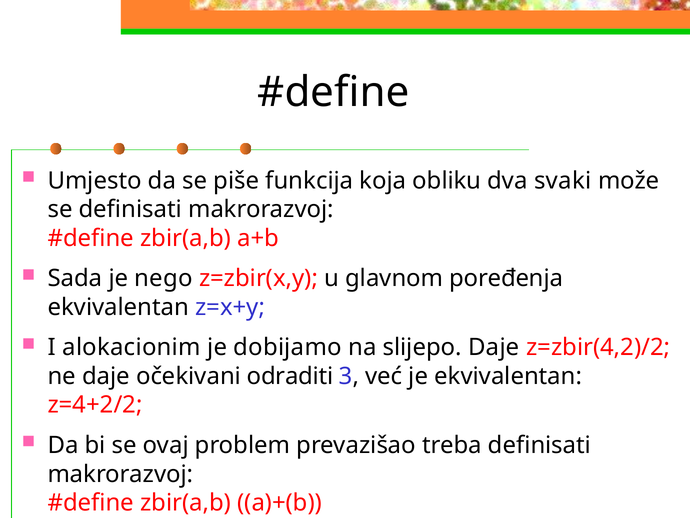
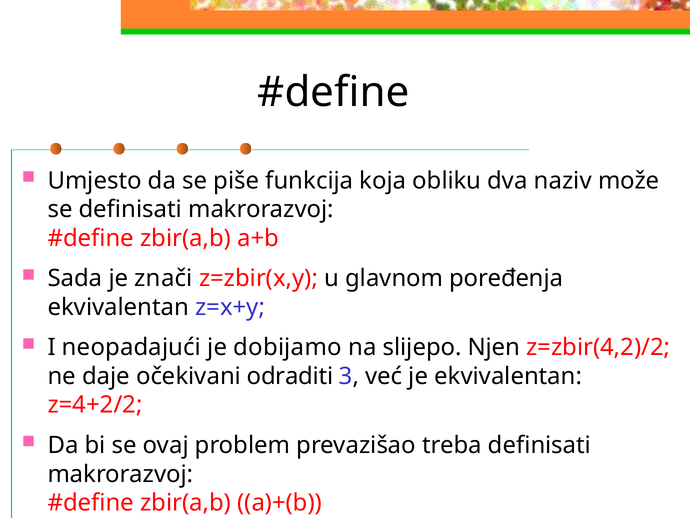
svaki: svaki -> naziv (563, 181)
nego: nego -> znači (164, 278)
alokacionim: alokacionim -> neopadajući (132, 347)
slijepo Daje: Daje -> Njen (494, 347)
